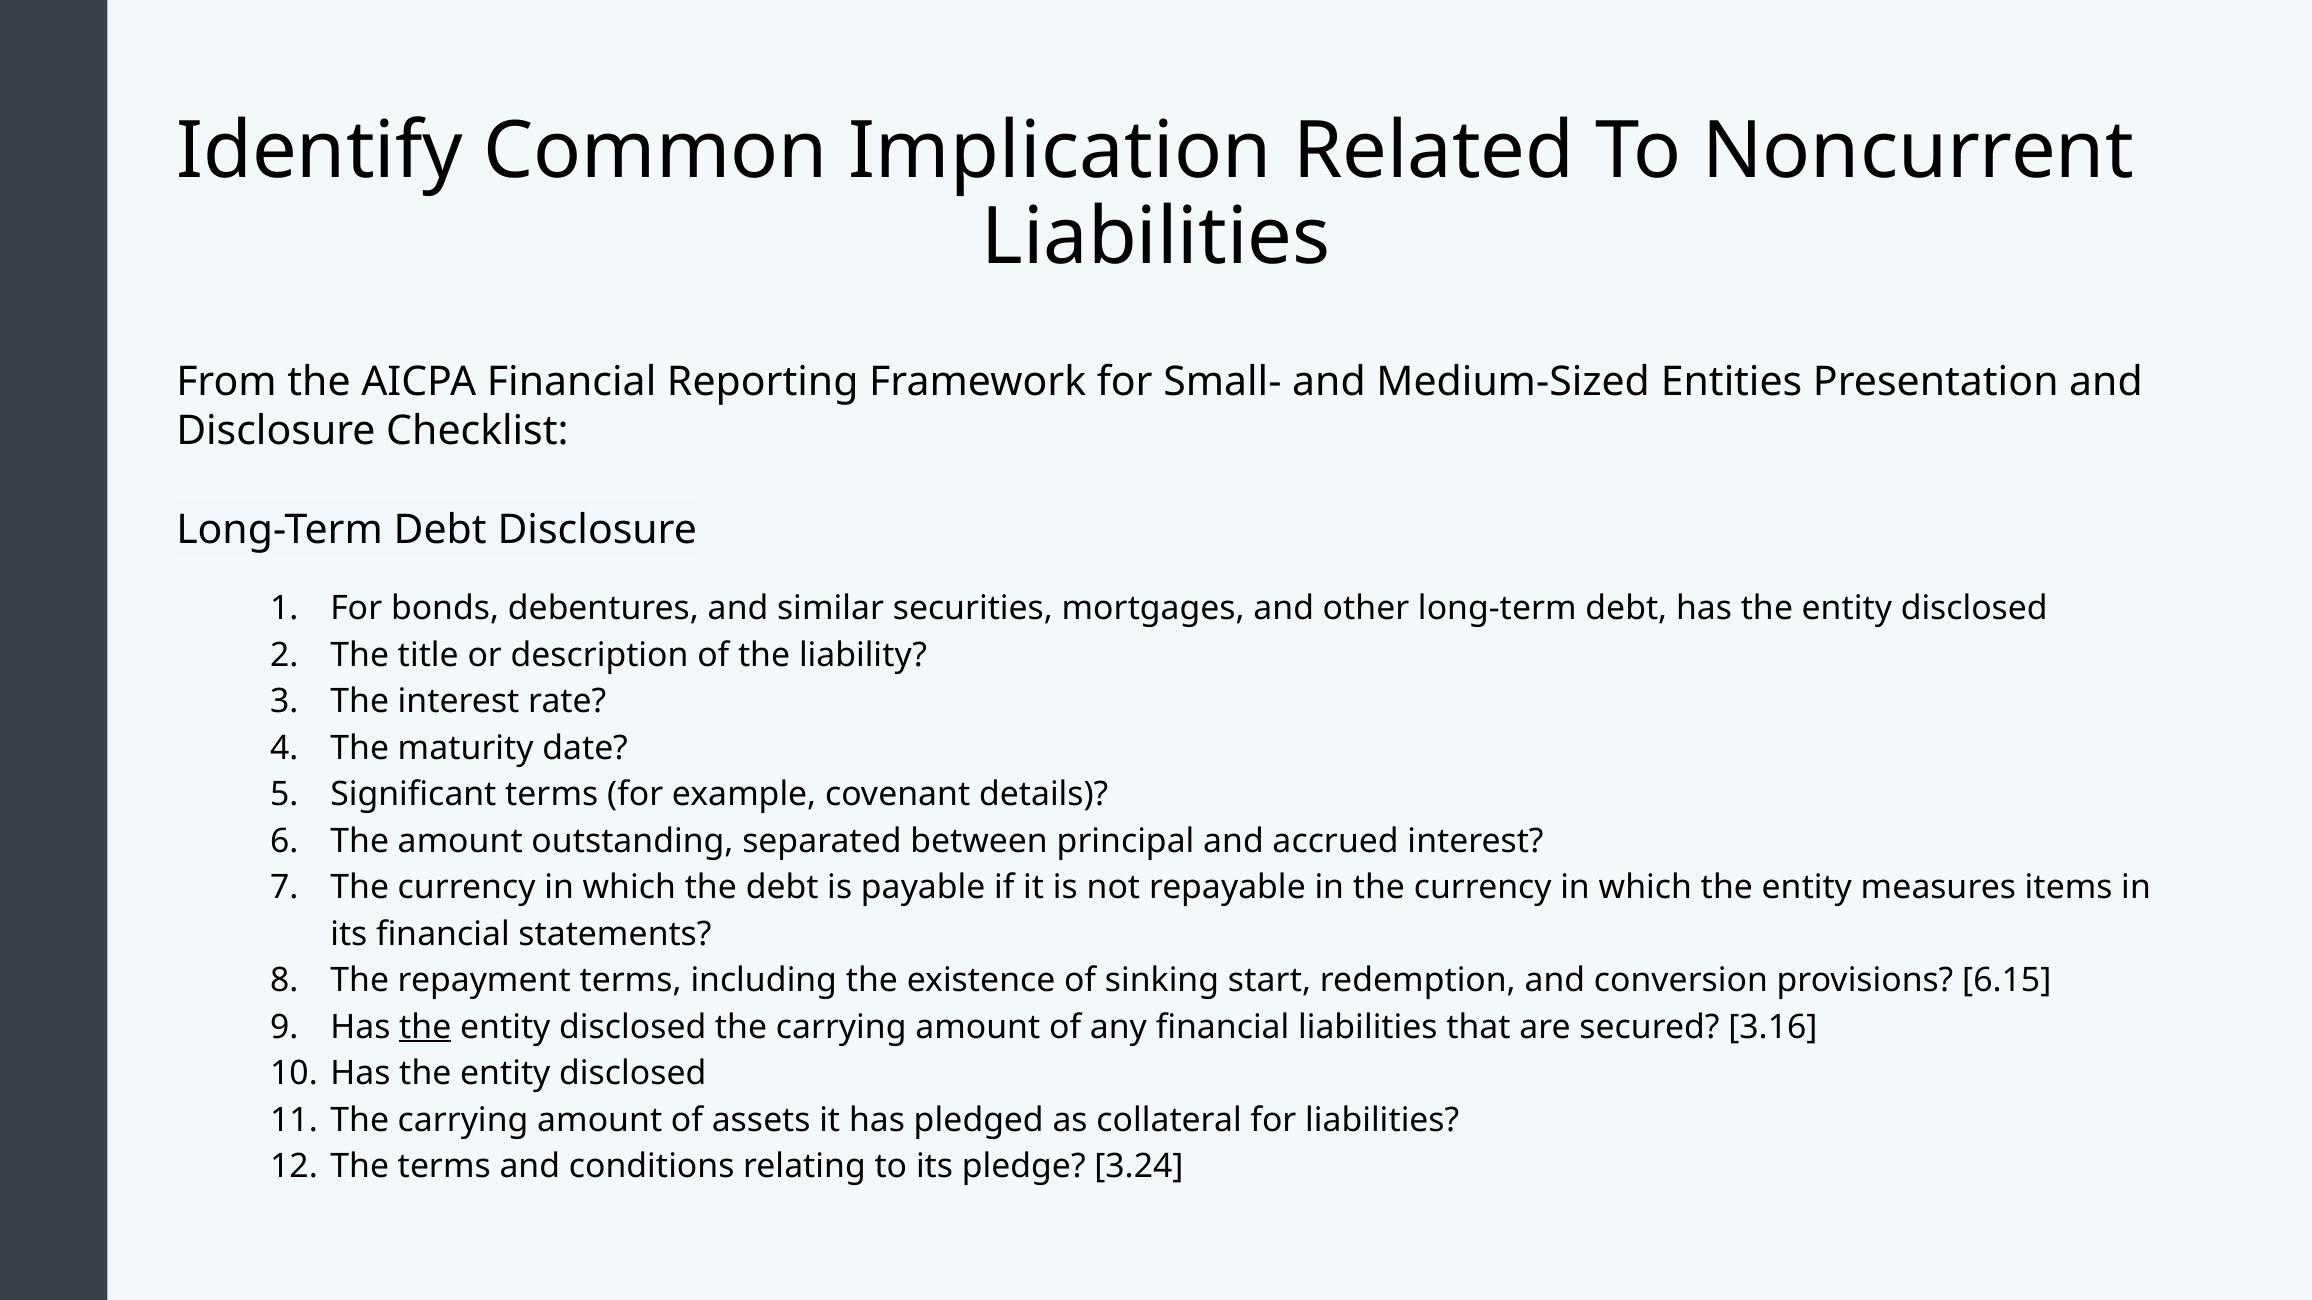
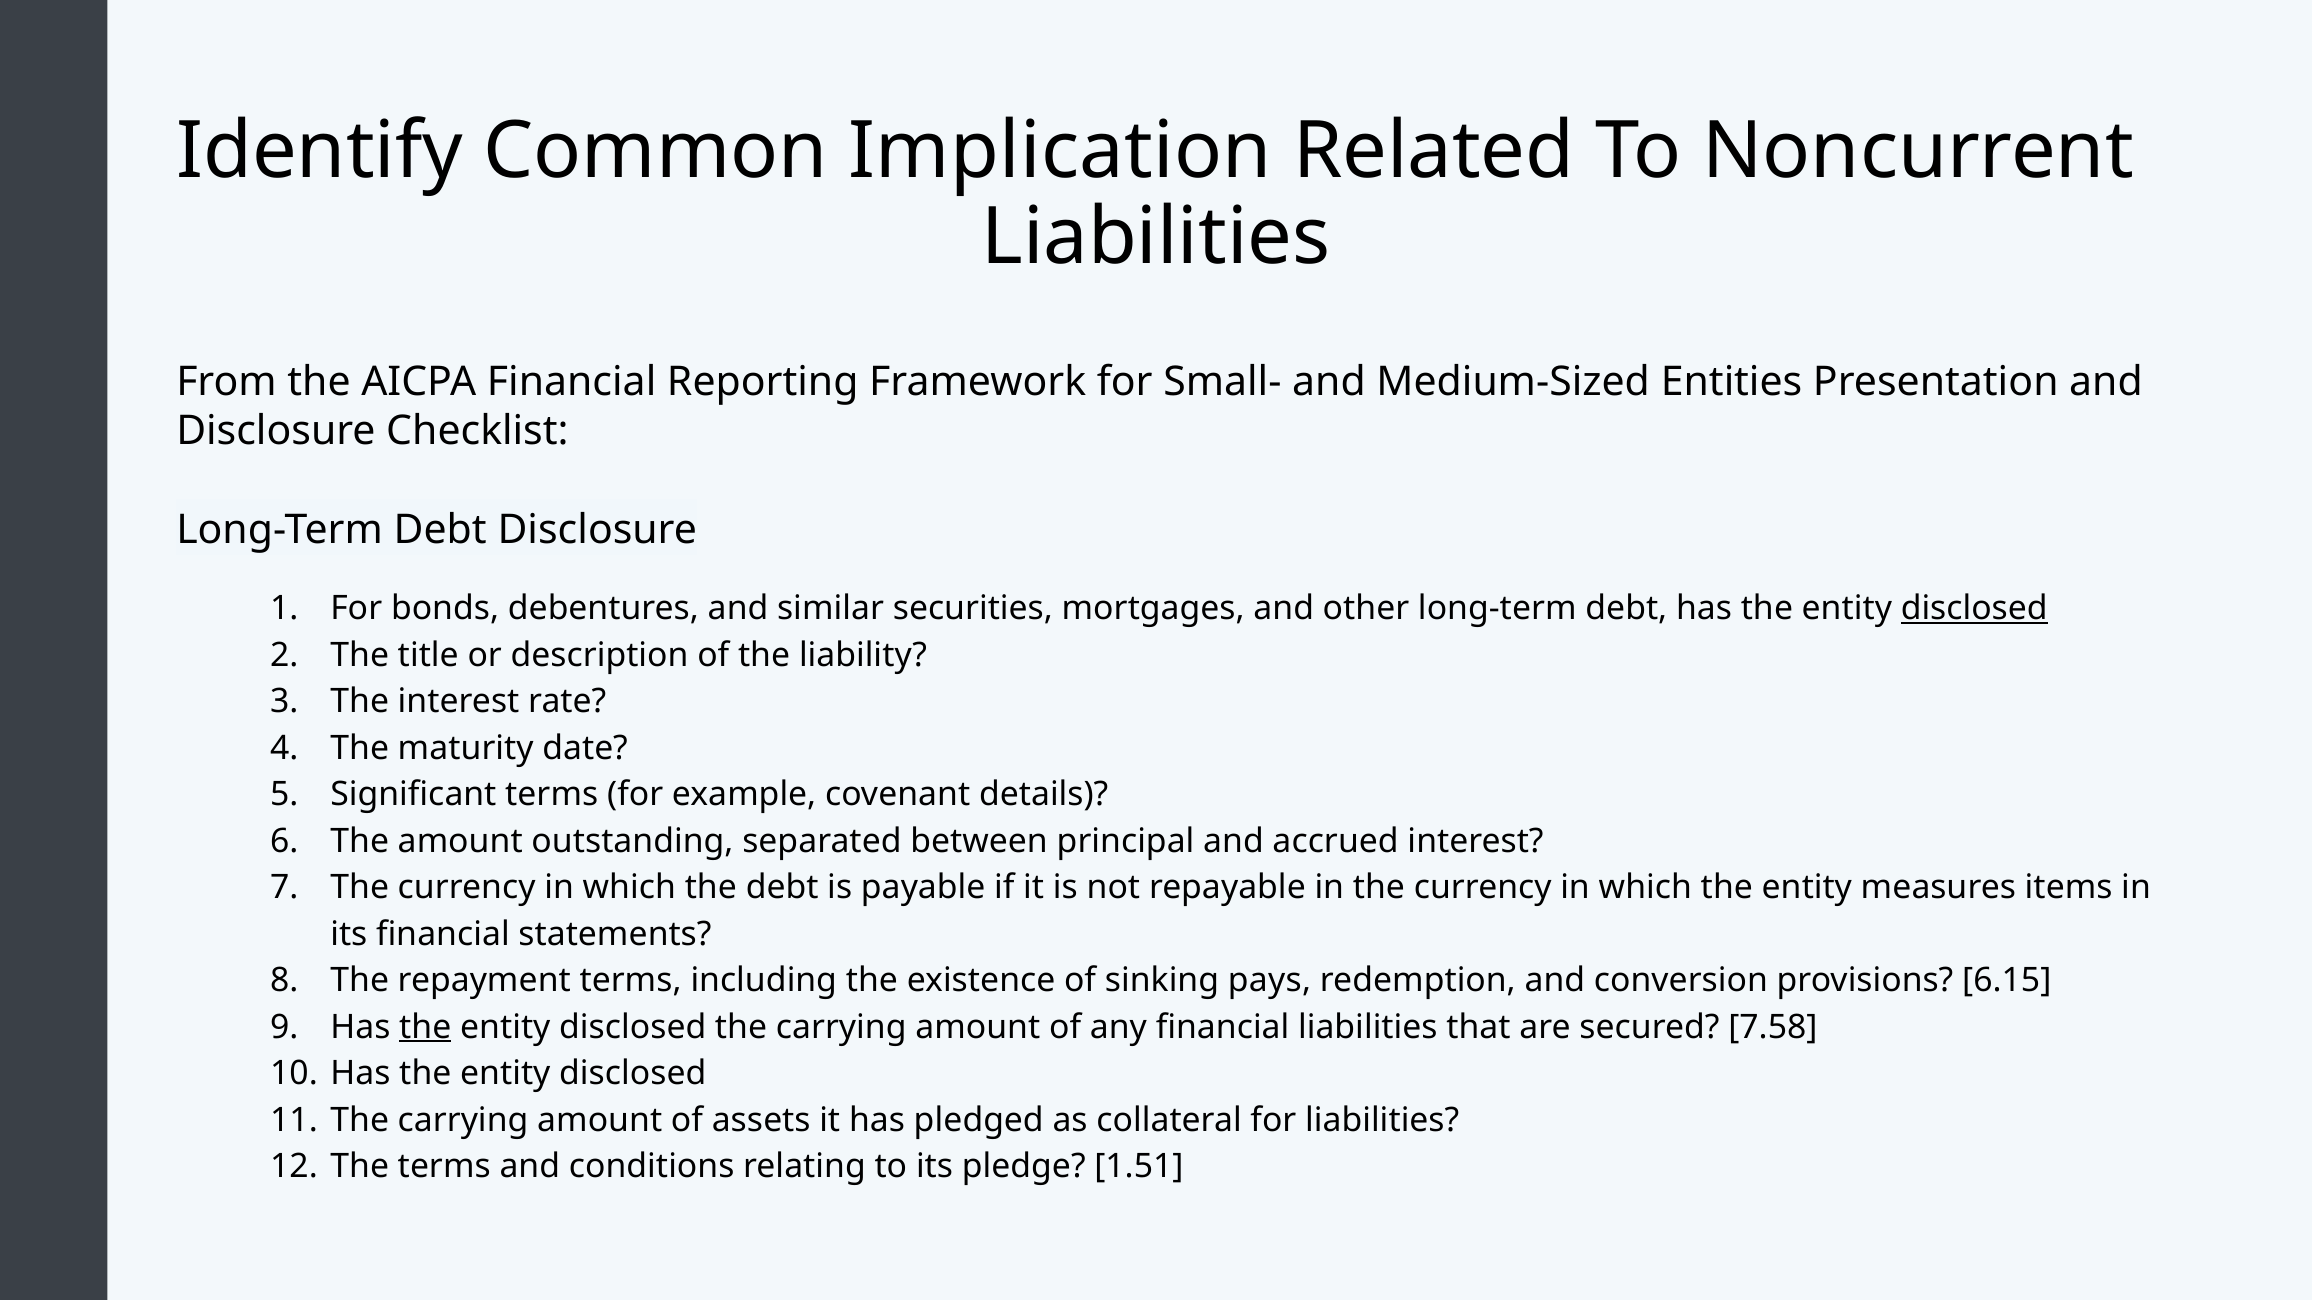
disclosed underline: none -> present (1974, 609)
start: start -> pays (1270, 981)
3.16: 3.16 -> 7.58 (1773, 1027)
3.24: 3.24 -> 1.51 (1139, 1167)
